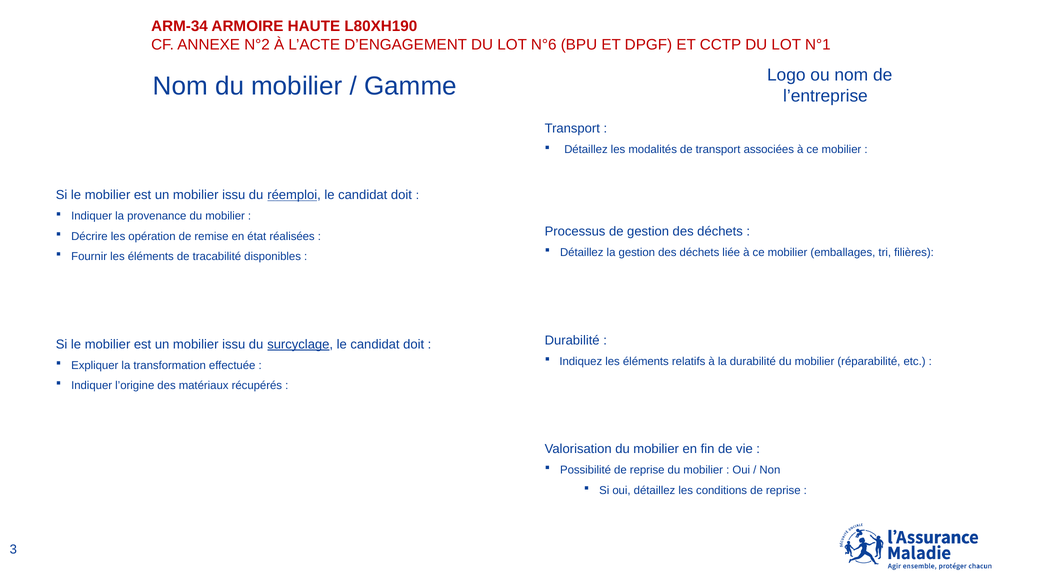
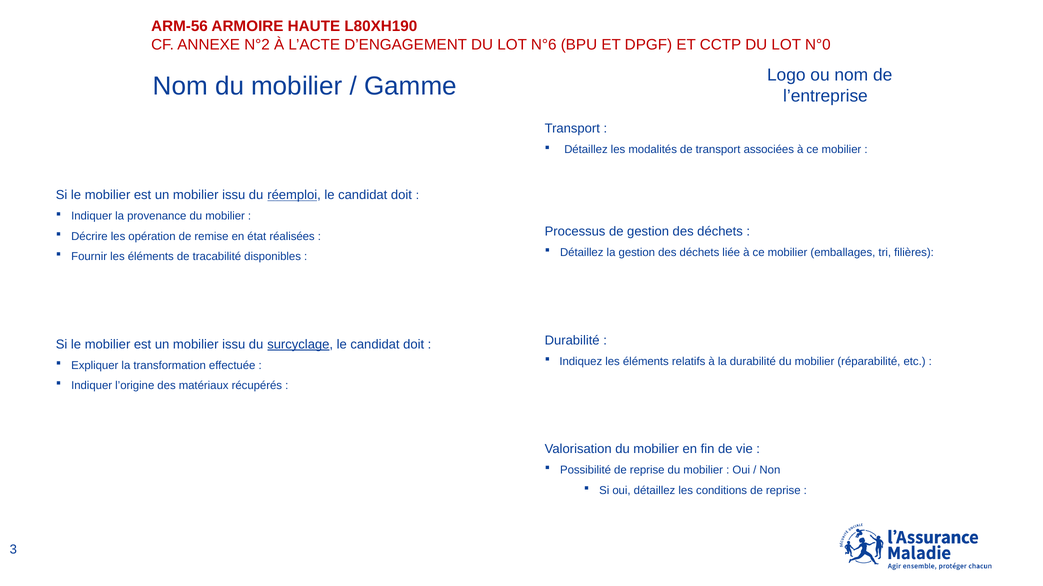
ARM-34: ARM-34 -> ARM-56 (179, 26)
N°1: N°1 -> N°0 (818, 45)
